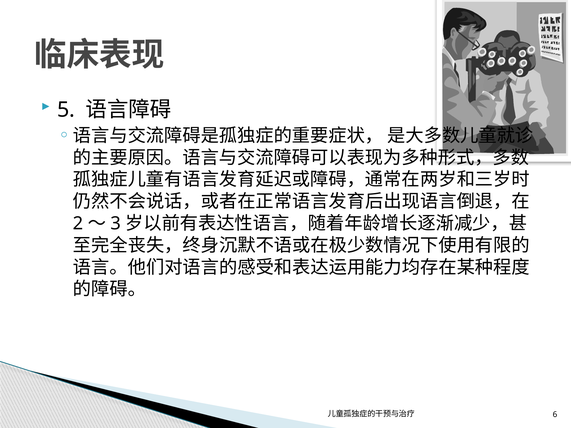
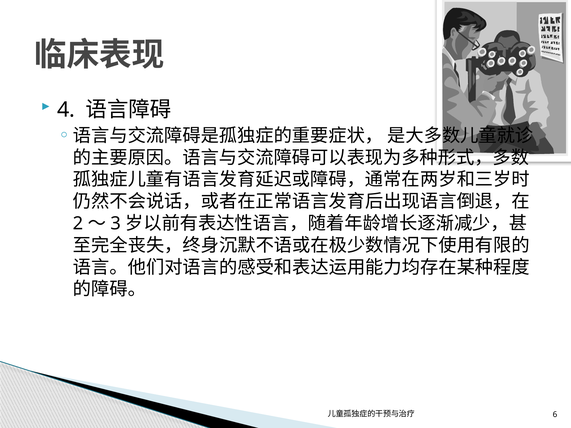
5: 5 -> 4 (66, 110)
